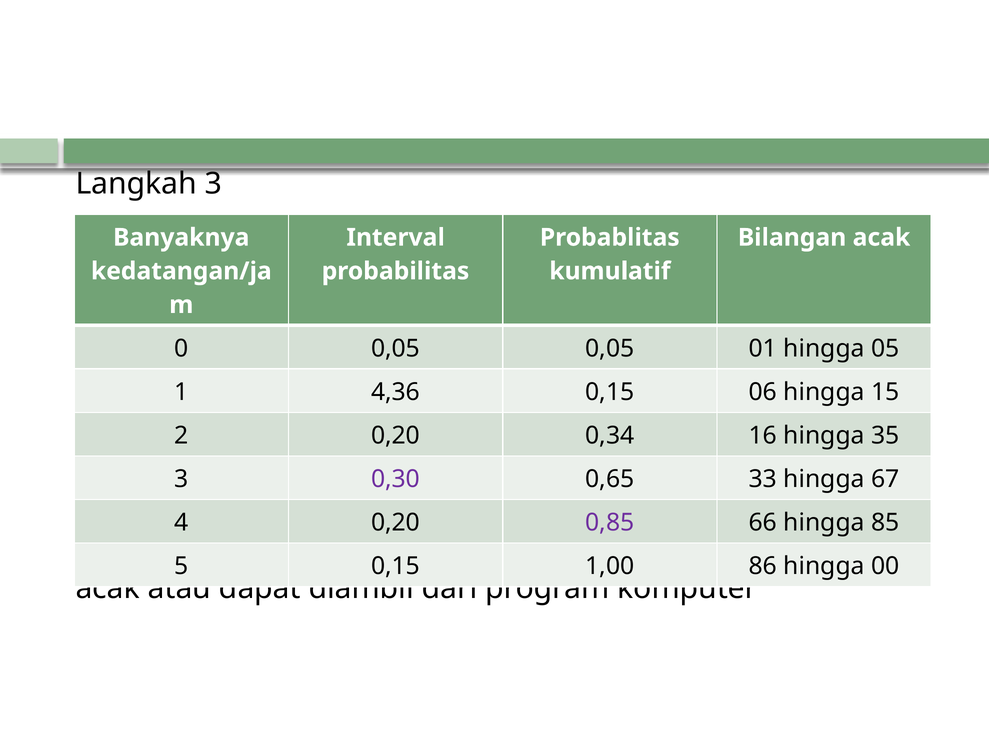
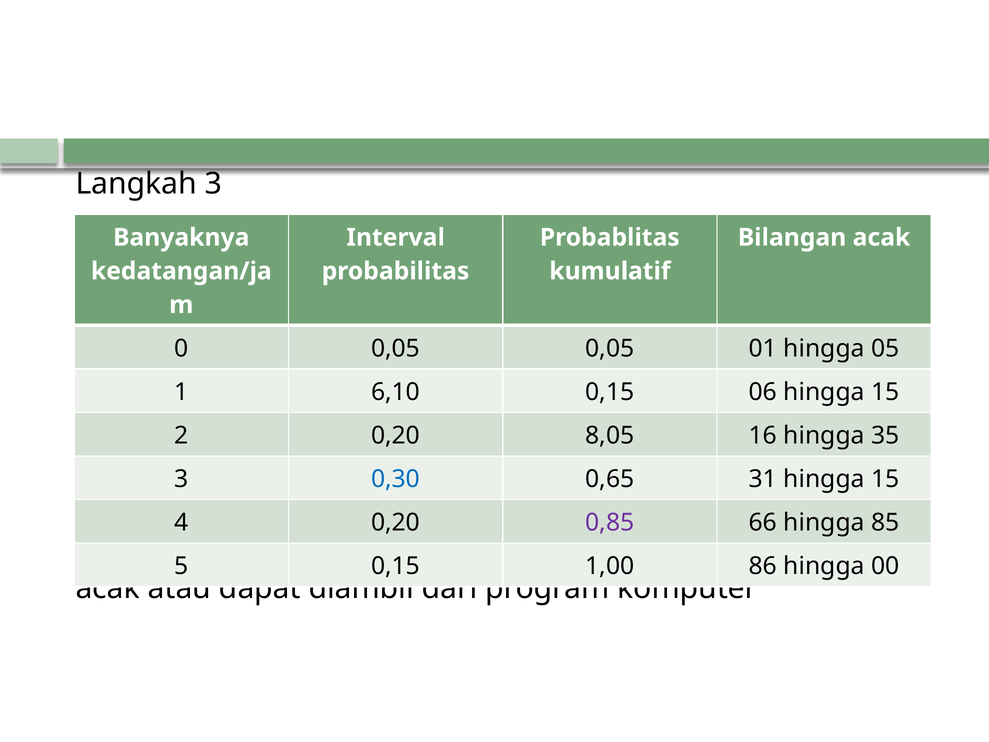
4,36: 4,36 -> 6,10 (396, 392)
0,34: 0,34 -> 8,05 (610, 435)
0,30 colour: purple -> blue (396, 479)
33: 33 -> 31 (763, 479)
67: 67 -> 15 (885, 479)
